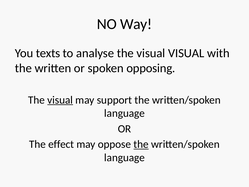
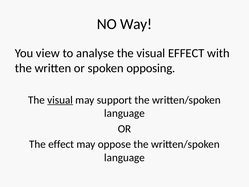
texts: texts -> view (48, 53)
visual VISUAL: VISUAL -> EFFECT (186, 53)
the underline: present -> none (141, 144)
